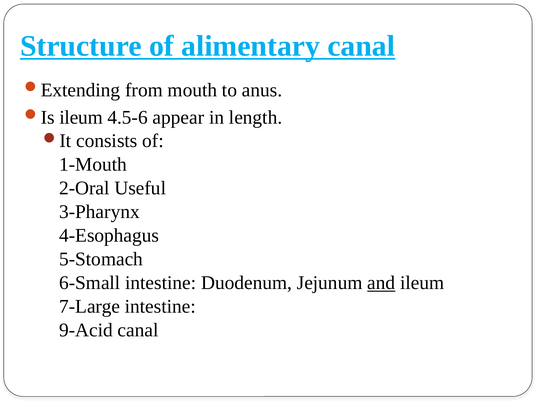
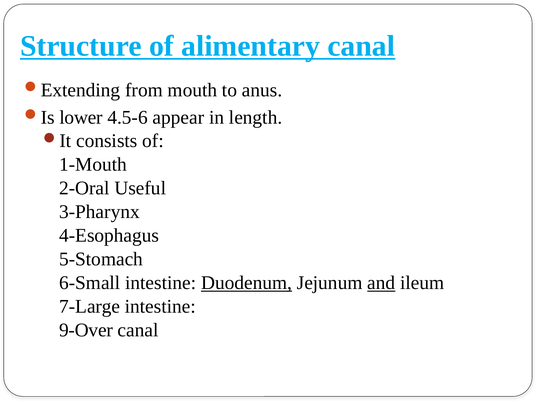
ileum: ileum -> lower (81, 118)
Duodenum underline: none -> present (247, 283)
9-Acid: 9-Acid -> 9-Over (86, 330)
